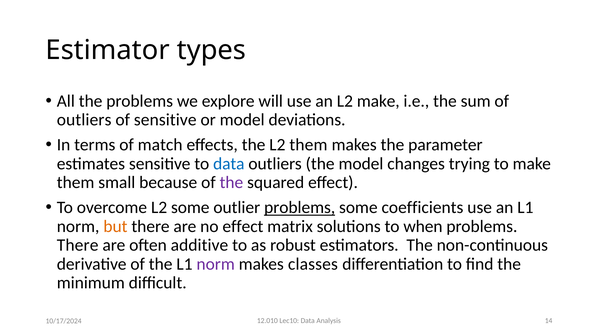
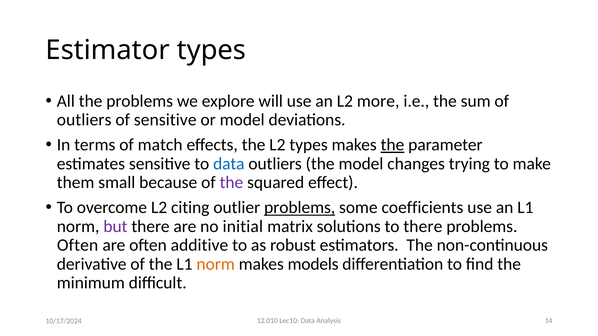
L2 make: make -> more (378, 101)
L2 them: them -> types (309, 145)
the underline: none -> present (392, 145)
L2 some: some -> citing (190, 208)
but colour: orange -> purple (115, 227)
no effect: effect -> initial (243, 227)
to when: when -> there (423, 227)
There: There -> Often (78, 245)
norm colour: purple -> orange (216, 264)
classes: classes -> models (313, 264)
